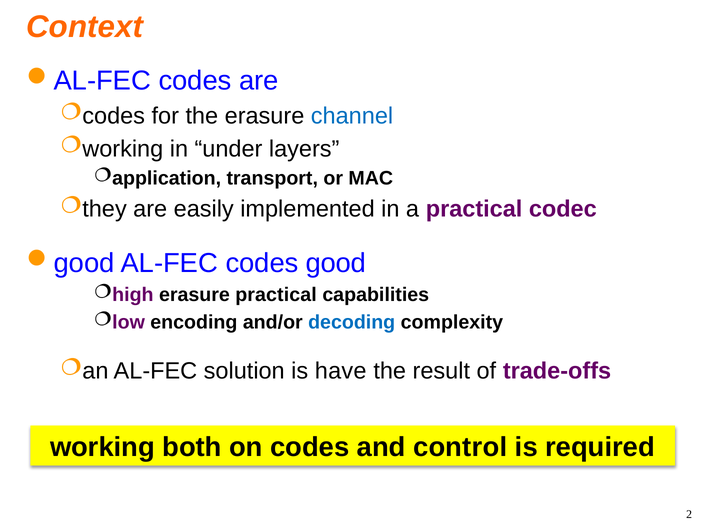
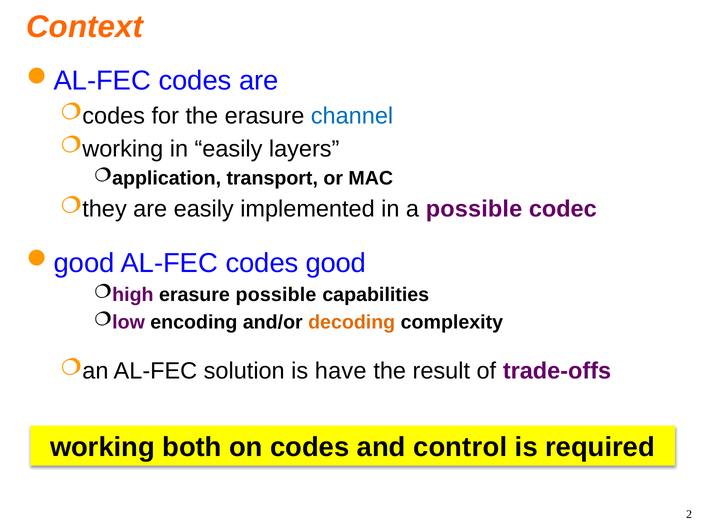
in under: under -> easily (228, 149)
a practical: practical -> possible (474, 209)
erasure practical: practical -> possible (276, 295)
decoding colour: blue -> orange (352, 322)
